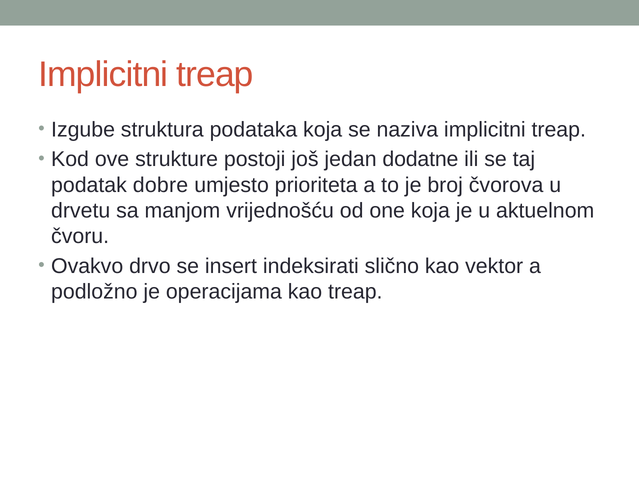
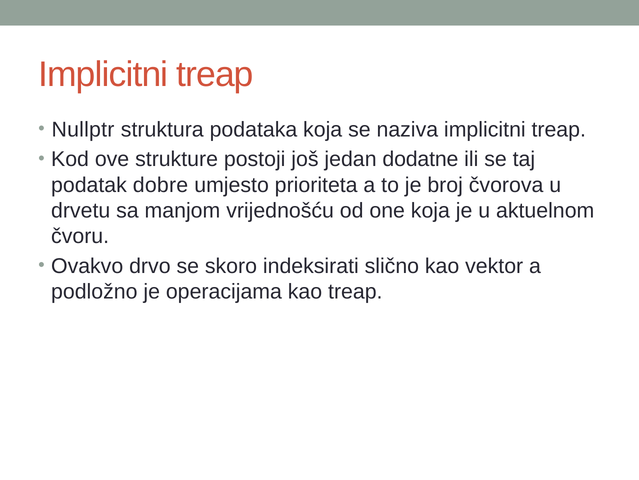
Izgube: Izgube -> Nullptr (83, 129)
insert: insert -> skoro (231, 266)
